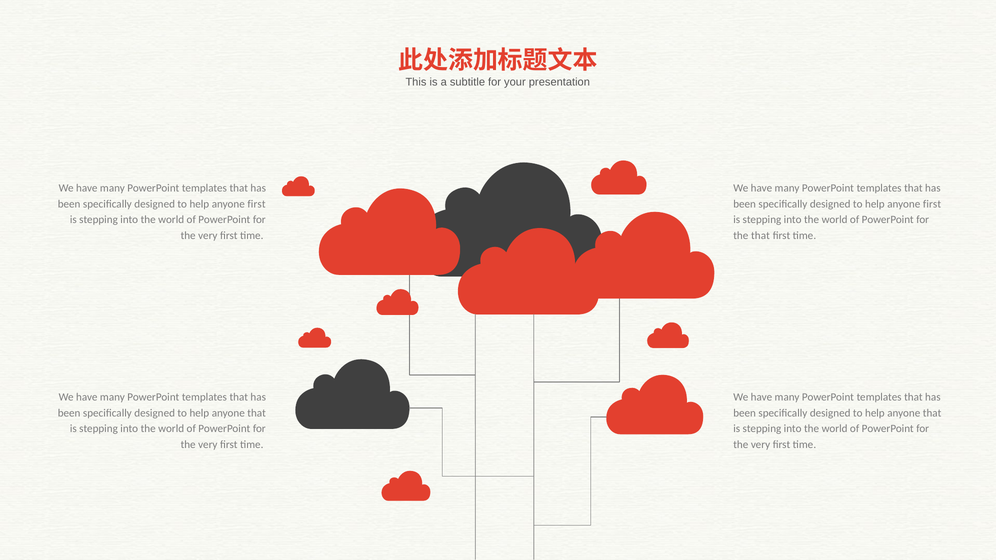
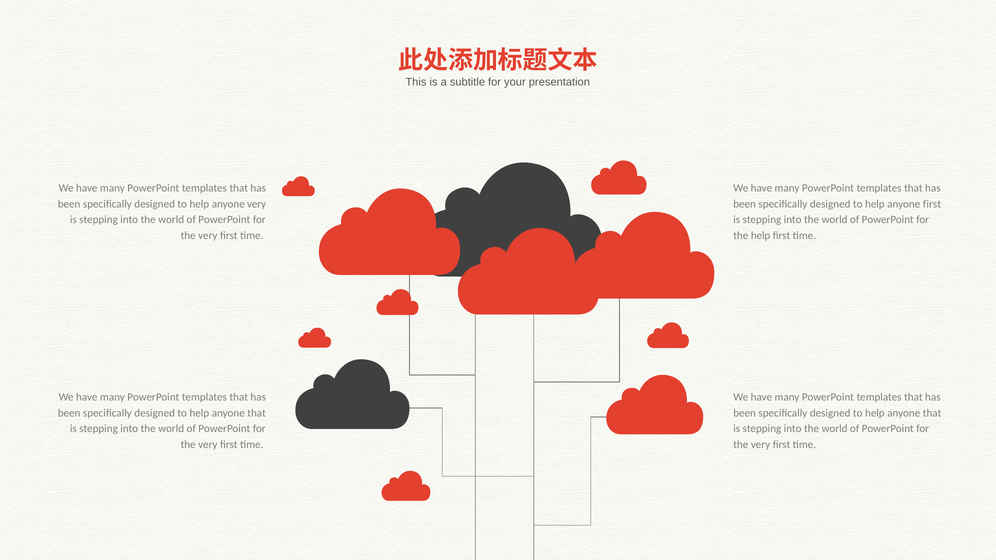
first: first -> very (257, 204)
the that: that -> help (761, 236)
